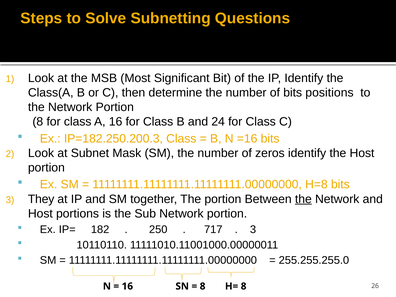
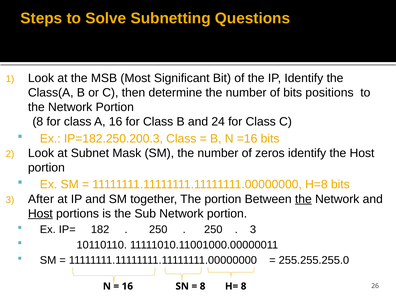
They: They -> After (41, 199)
Host underline: none -> present (40, 214)
717: 717 -> 250 (213, 230)
